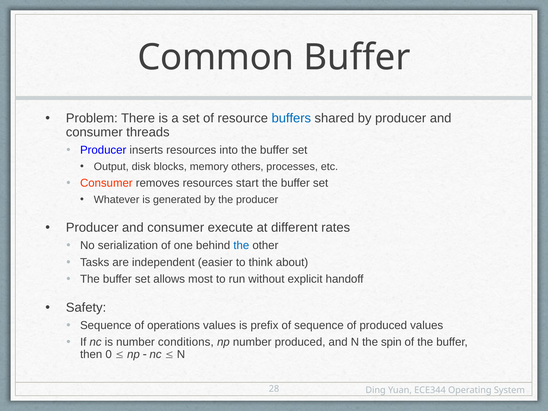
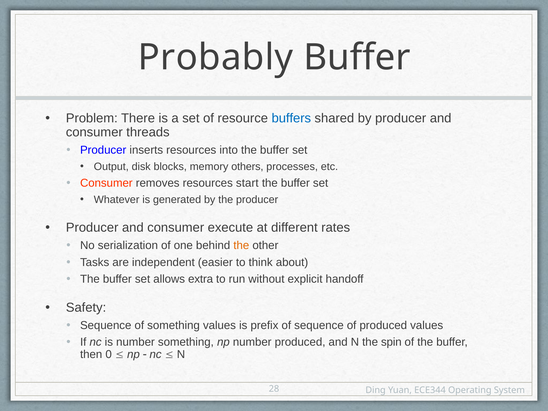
Common: Common -> Probably (216, 57)
the colour: blue -> orange (241, 245)
most: most -> extra (201, 279)
of operations: operations -> something (174, 325)
number conditions: conditions -> something (186, 342)
